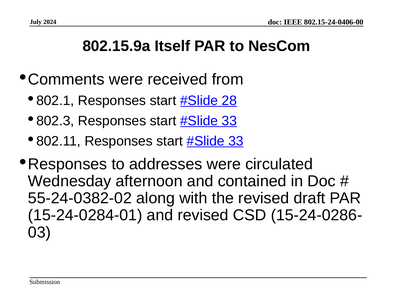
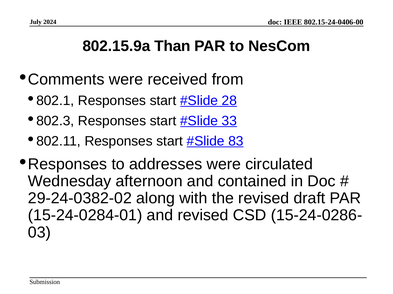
Itself: Itself -> Than (172, 46)
33: 33 -> 83 (236, 141)
55-24-0382-02: 55-24-0382-02 -> 29-24-0382-02 (80, 199)
